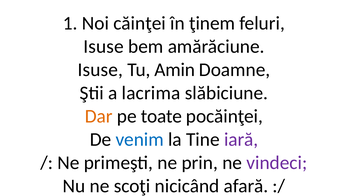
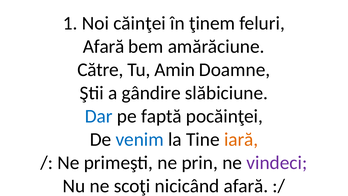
Isuse: Isuse -> Afară (104, 46)
Isuse: Isuse -> Către (100, 70)
lacrima: lacrima -> gândire (151, 93)
Dar colour: orange -> blue (99, 116)
toate: toate -> faptă (161, 116)
iară colour: purple -> orange (241, 139)
